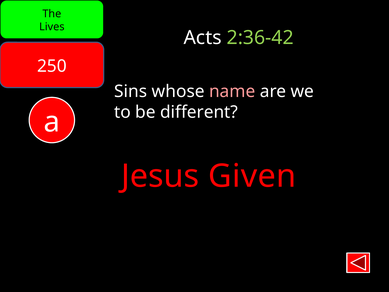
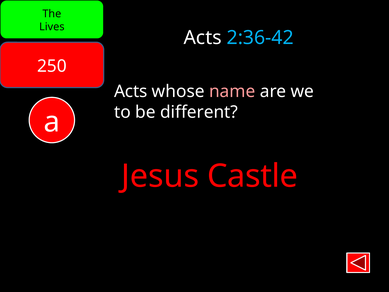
2:36-42 colour: light green -> light blue (260, 38)
Sins: Sins -> Acts (131, 91)
Given: Given -> Castle (253, 176)
